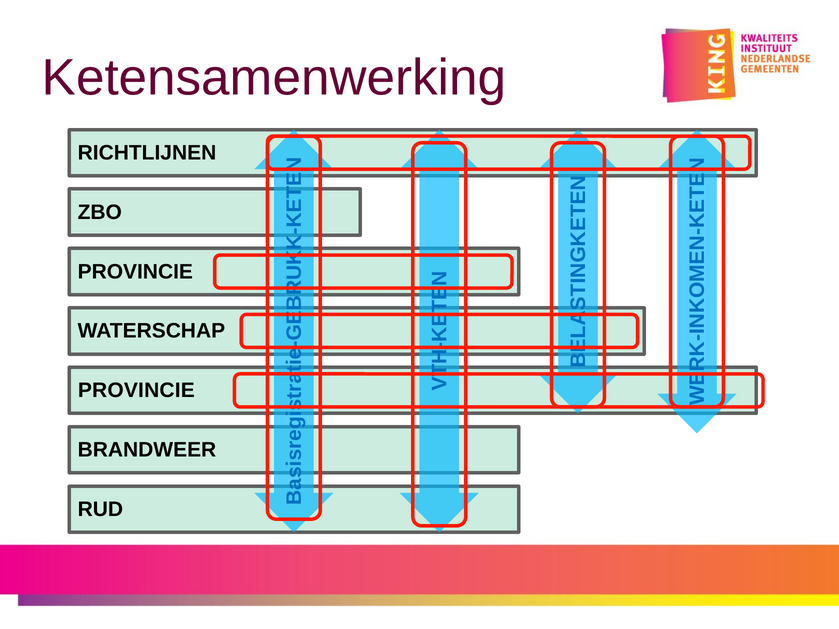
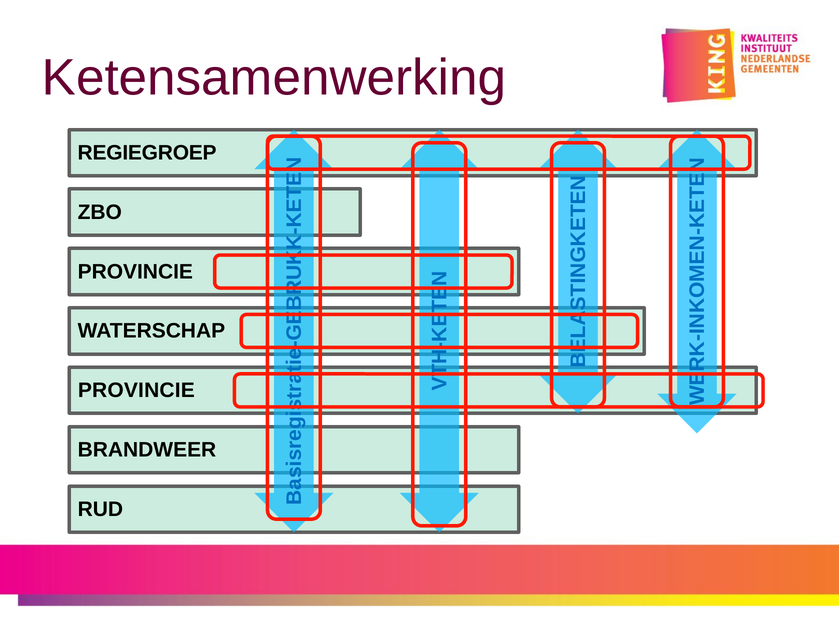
RICHTLIJNEN: RICHTLIJNEN -> REGIEGROEP (147, 153)
